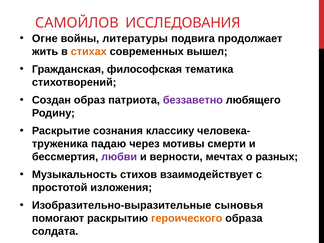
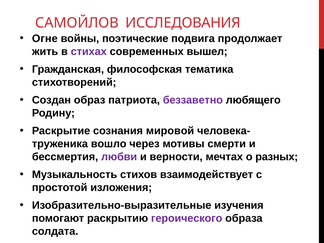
литературы: литературы -> поэтические (135, 39)
стихах colour: orange -> purple (89, 51)
классику: классику -> мировой (170, 131)
падаю: падаю -> вошло (109, 144)
сыновья: сыновья -> изучения (239, 205)
героического colour: orange -> purple (187, 218)
